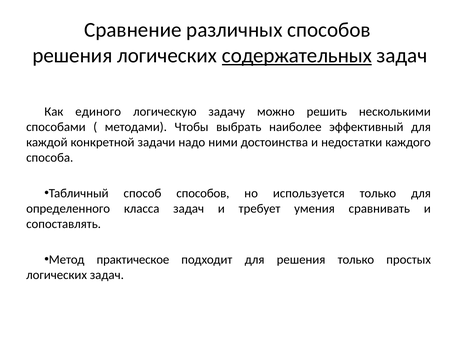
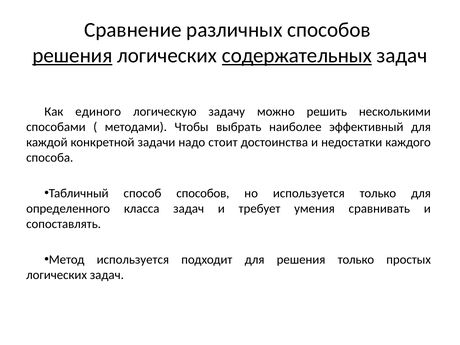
решения underline: none -> present (72, 56)
ними: ними -> стоит (223, 142)
Метод практическое: практическое -> используется (133, 260)
